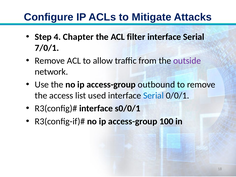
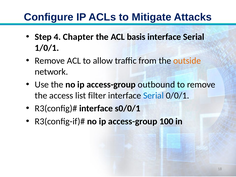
filter: filter -> basis (136, 37)
7/0/1: 7/0/1 -> 1/0/1 (47, 48)
outside colour: purple -> orange (187, 61)
used: used -> filter (97, 96)
